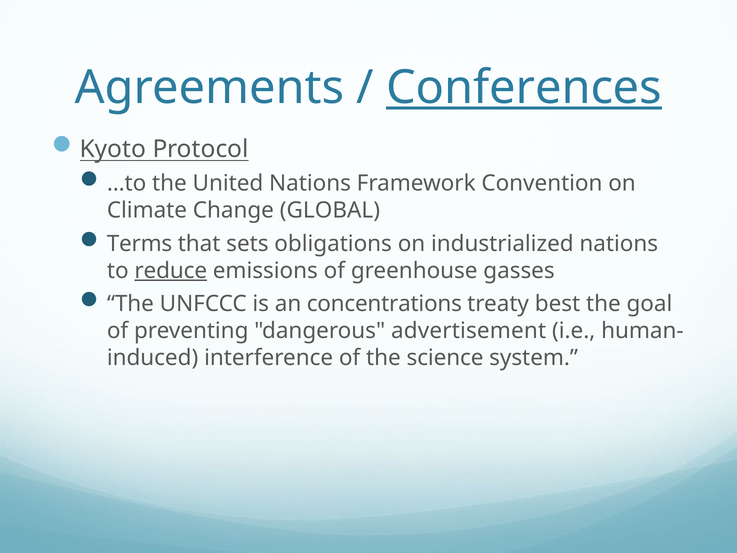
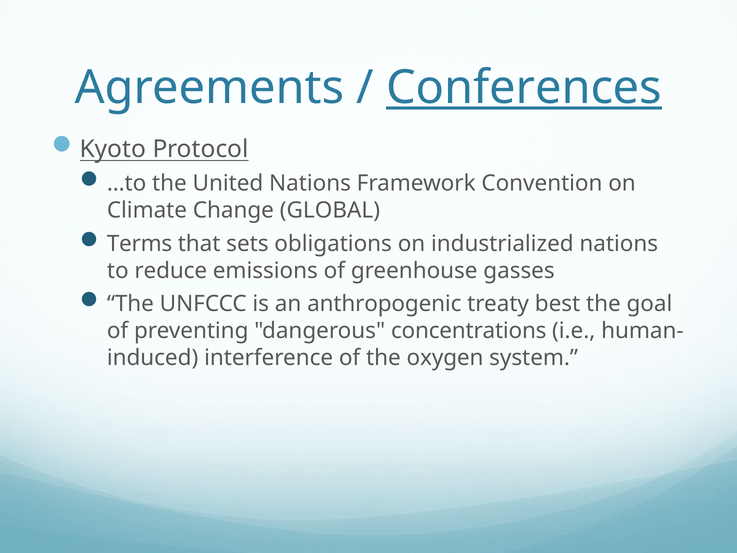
reduce underline: present -> none (171, 271)
concentrations: concentrations -> anthropogenic (384, 304)
advertisement: advertisement -> concentrations (469, 331)
science: science -> oxygen (445, 358)
